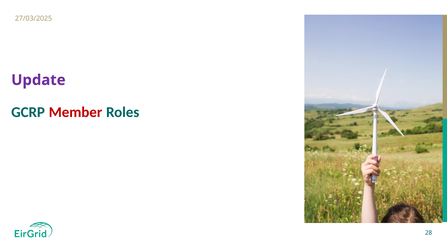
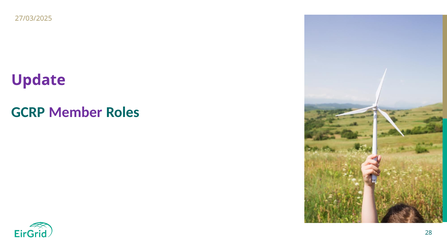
Member colour: red -> purple (75, 112)
